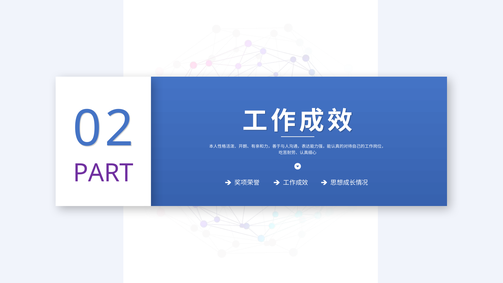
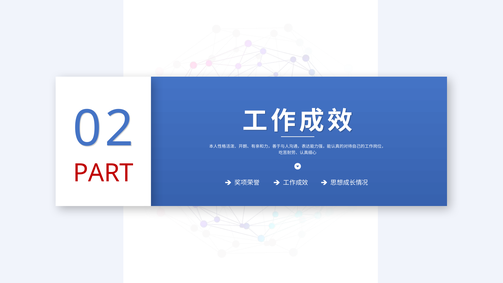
PART colour: purple -> red (103, 173)
